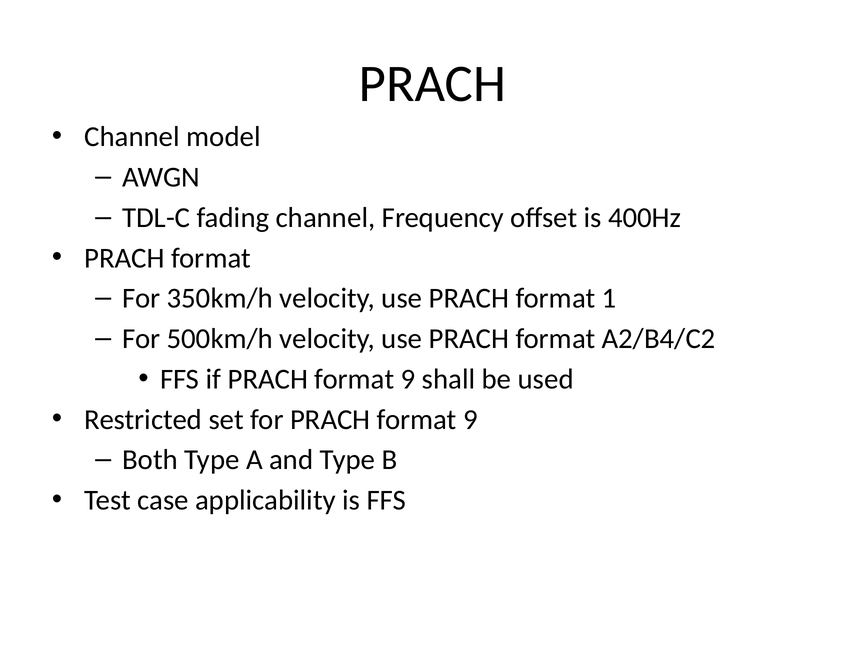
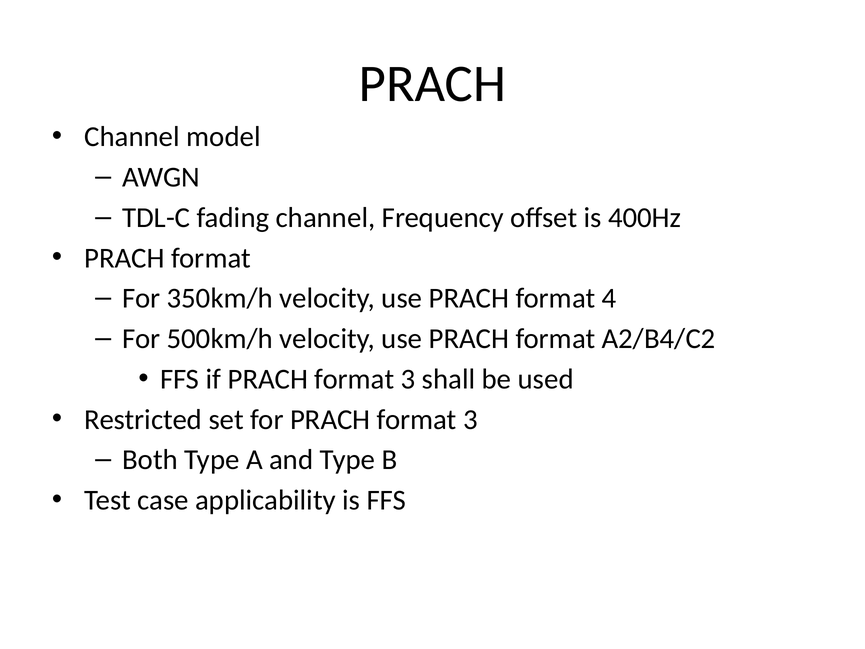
1: 1 -> 4 (609, 298)
if PRACH format 9: 9 -> 3 (408, 379)
for PRACH format 9: 9 -> 3 (470, 419)
